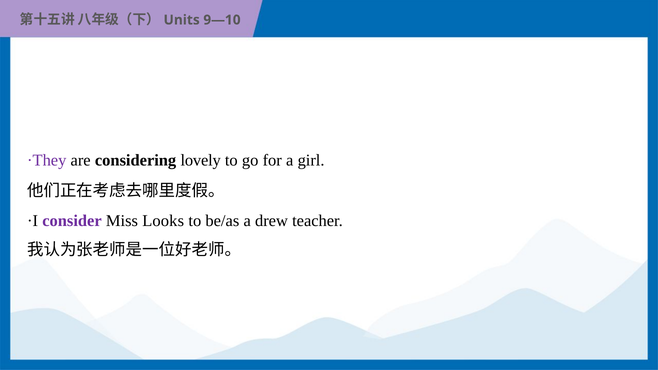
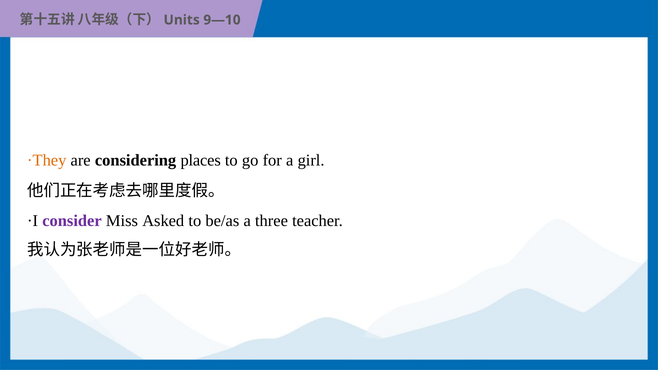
·They colour: purple -> orange (47, 161)
lovely: lovely -> places (201, 161)
Looks: Looks -> Asked (163, 221)
drew: drew -> three (271, 221)
